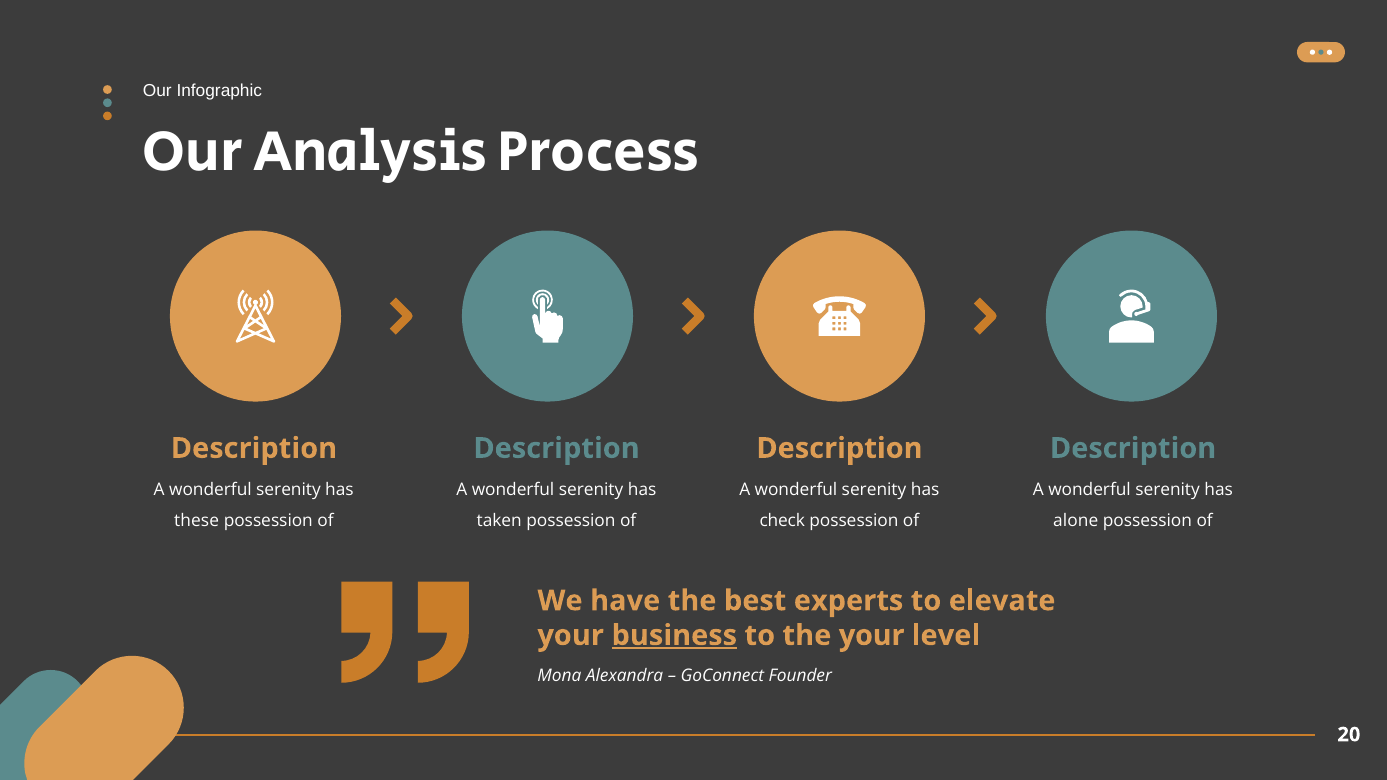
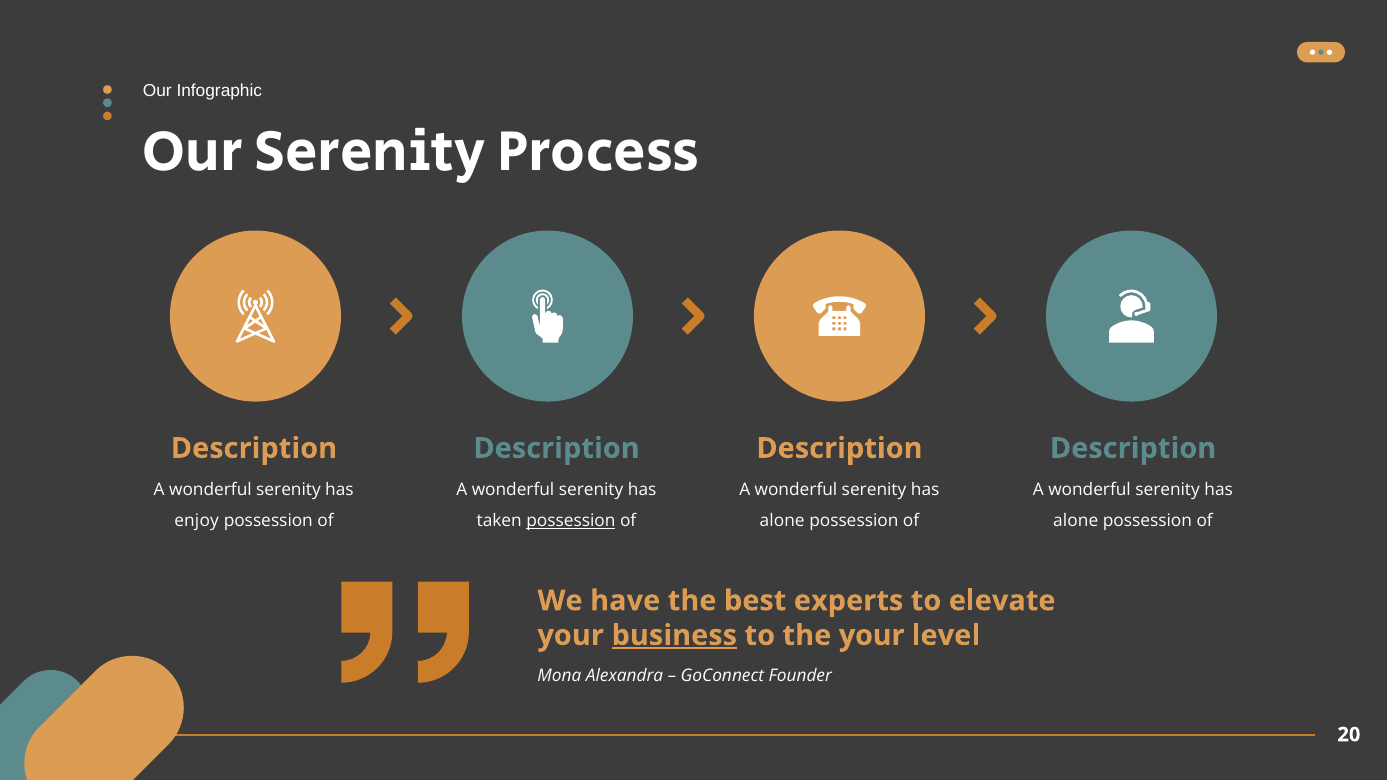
Our Analysis: Analysis -> Serenity (370, 151)
these: these -> enjoy (197, 521)
possession underline: none -> present (571, 521)
check: check -> alone (782, 521)
